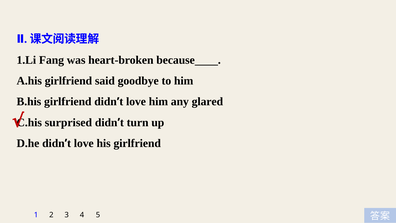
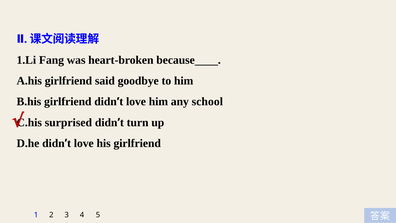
glared: glared -> school (207, 102)
